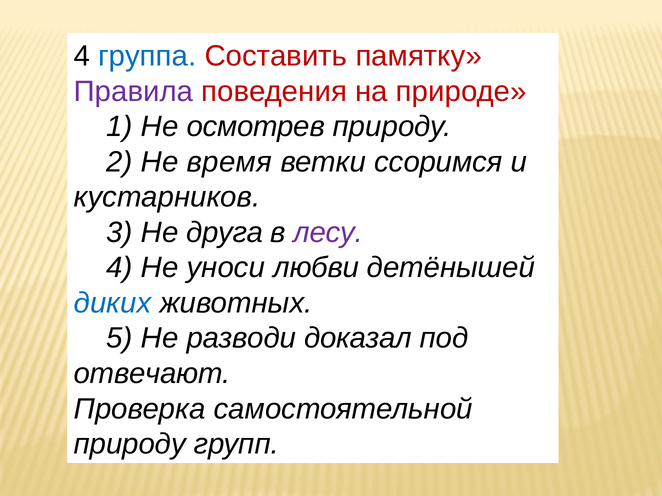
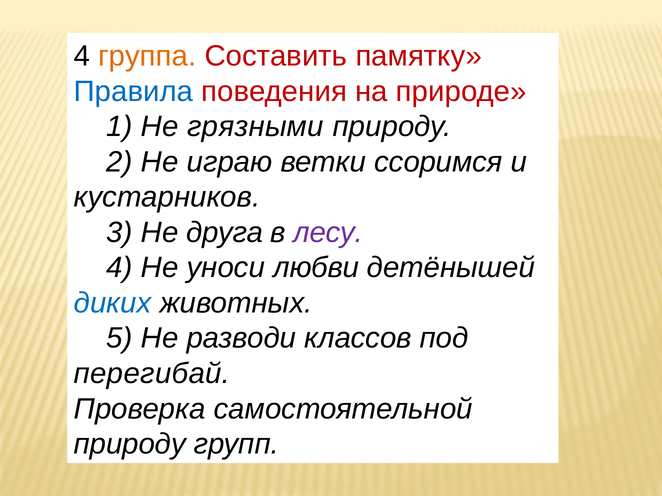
группа colour: blue -> orange (147, 56)
Правила colour: purple -> blue (134, 91)
осмотрев: осмотрев -> грязными (255, 127)
время: время -> играю (230, 162)
доказал: доказал -> классов (358, 339)
отвечают: отвечают -> перегибай (152, 374)
